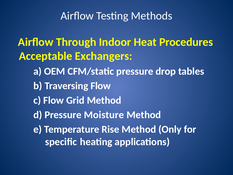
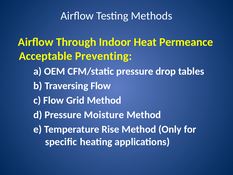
Procedures: Procedures -> Permeance (186, 42)
Exchangers: Exchangers -> Preventing (104, 56)
